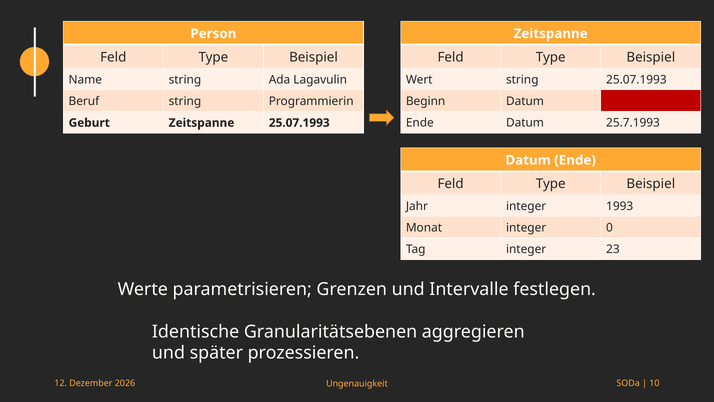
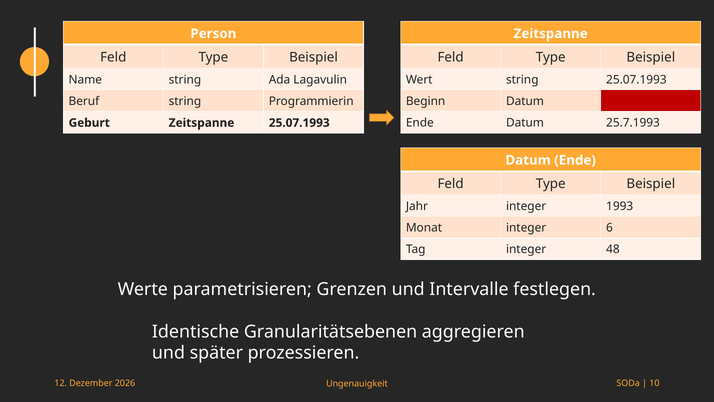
0: 0 -> 6 (610, 228)
23: 23 -> 48 (613, 249)
